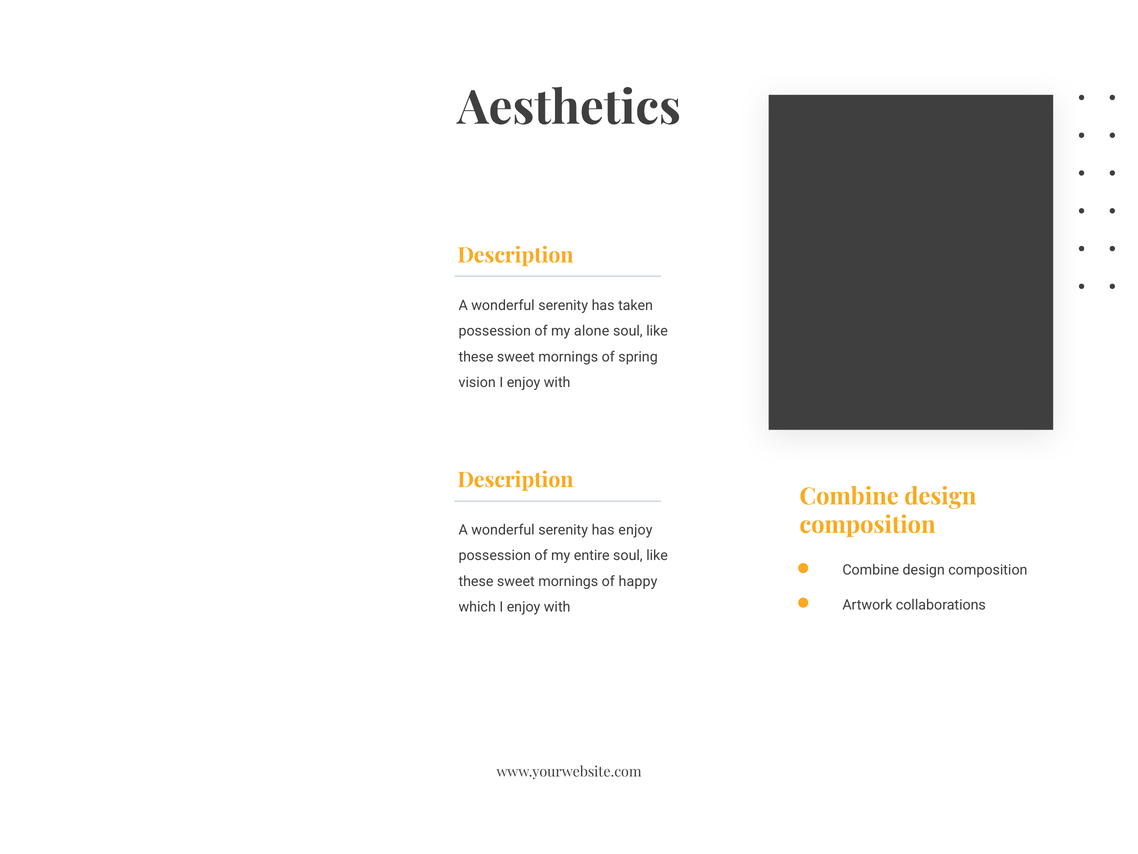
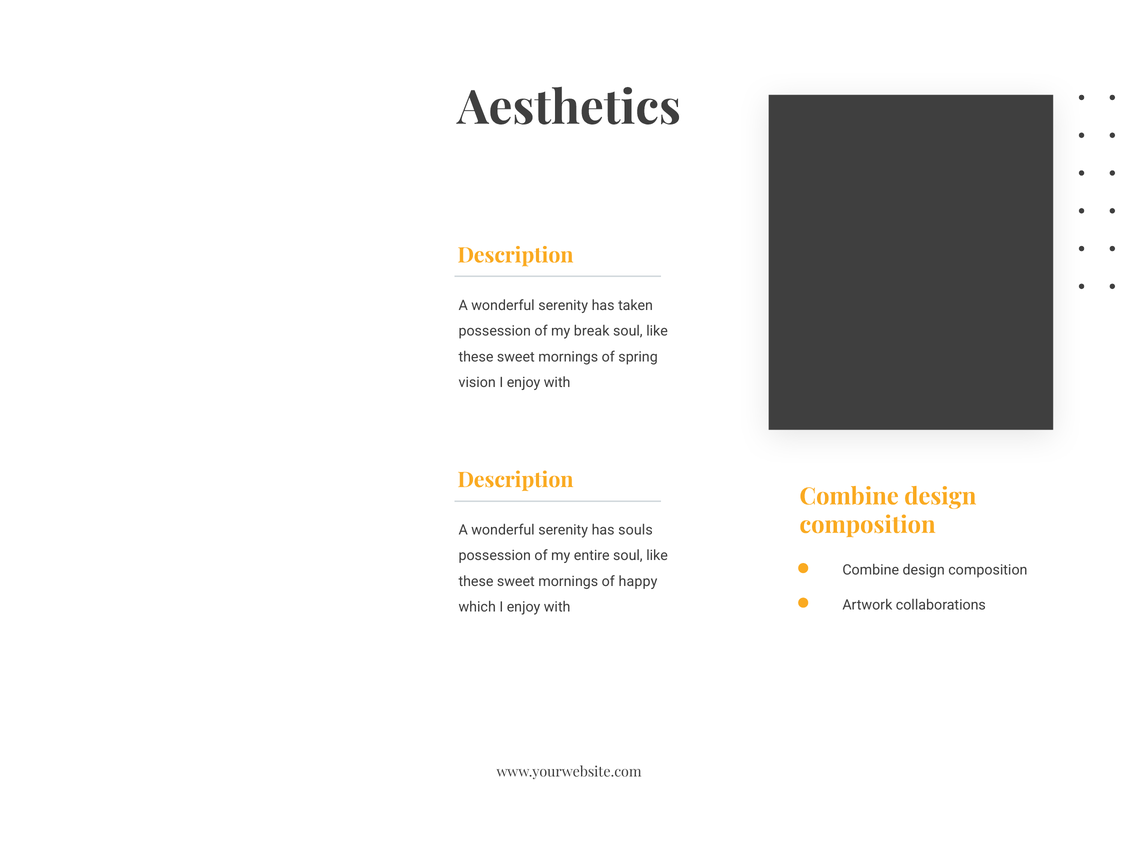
alone: alone -> break (592, 331)
has enjoy: enjoy -> souls (635, 530)
